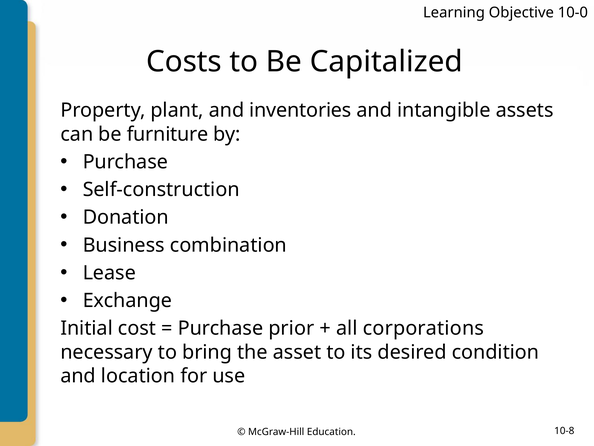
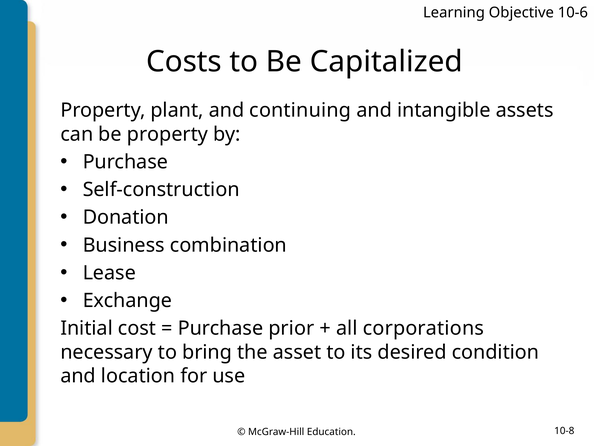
10-0: 10-0 -> 10-6 (573, 13)
inventories: inventories -> continuing (300, 110)
be furniture: furniture -> property (167, 134)
